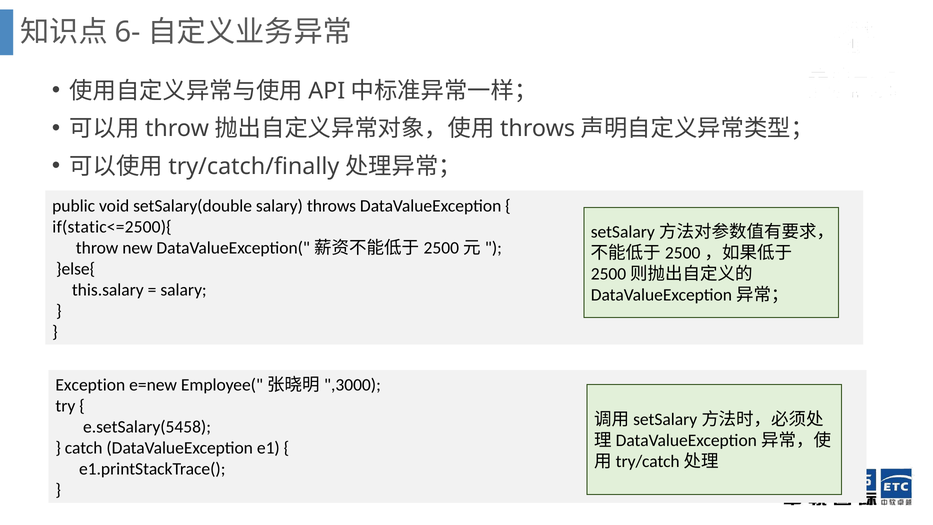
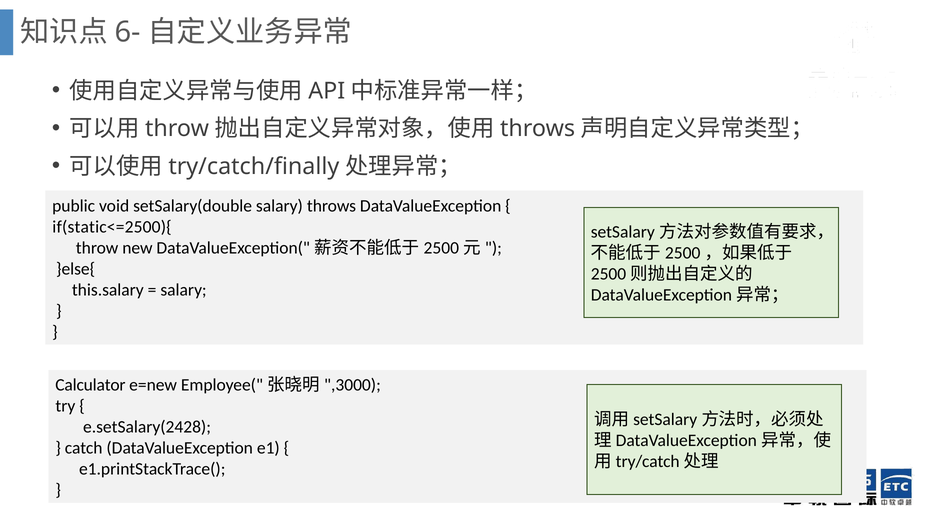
Exception: Exception -> Calculator (90, 385)
e.setSalary(5458: e.setSalary(5458 -> e.setSalary(2428 (147, 427)
